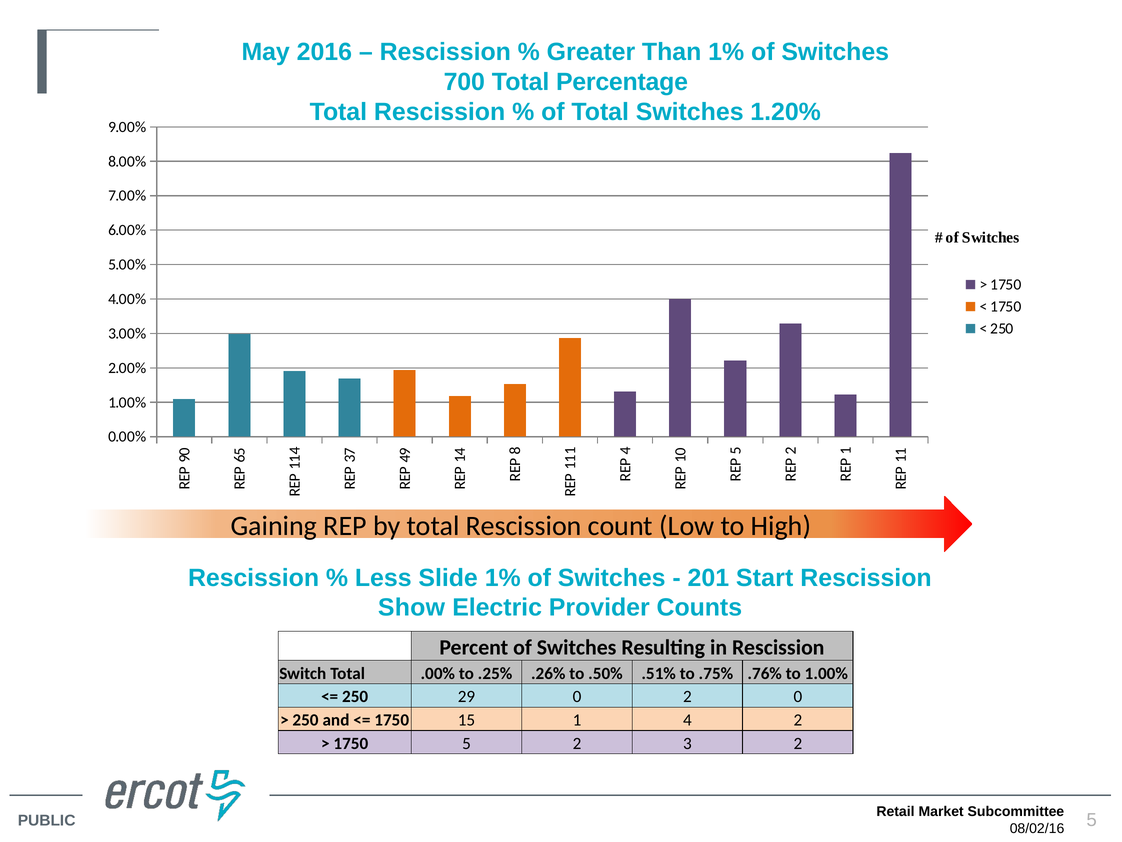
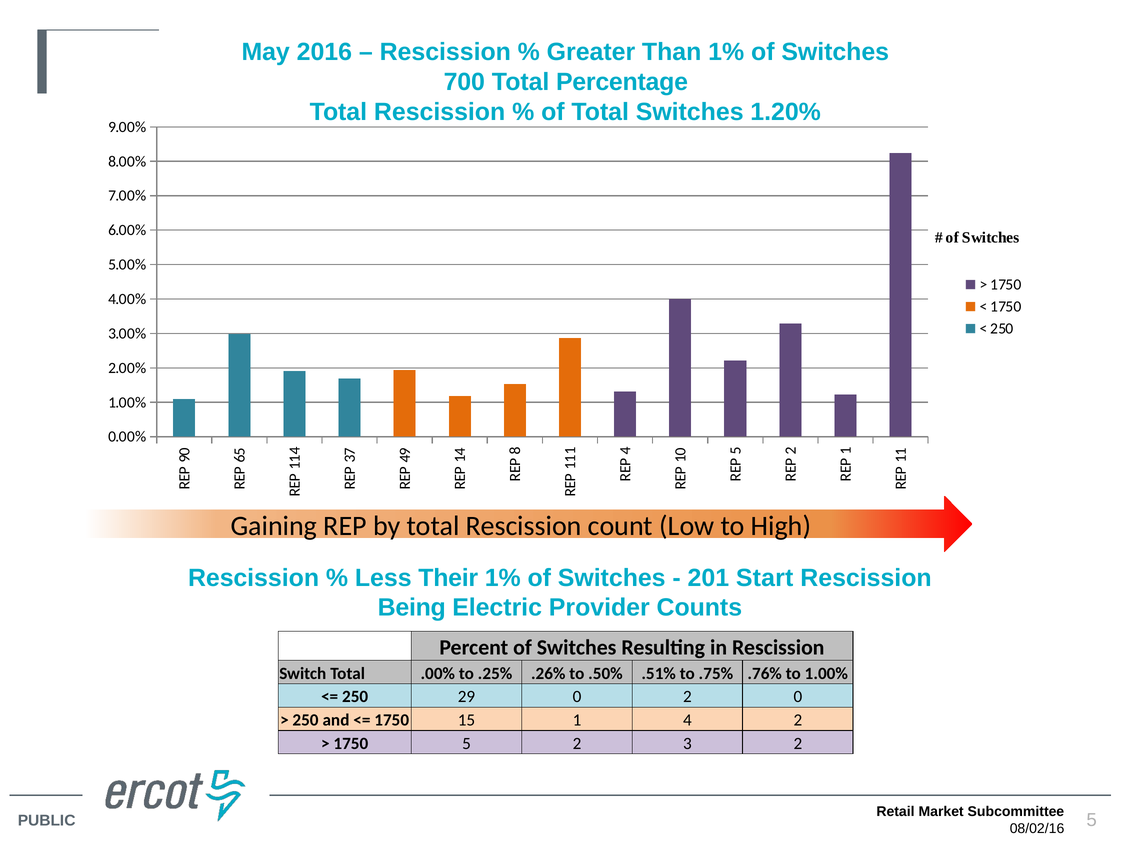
Slide: Slide -> Their (448, 577)
Show: Show -> Being (412, 607)
